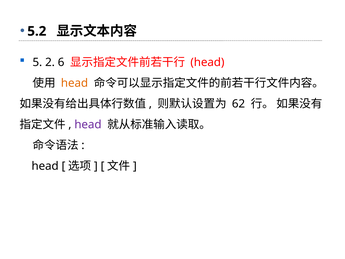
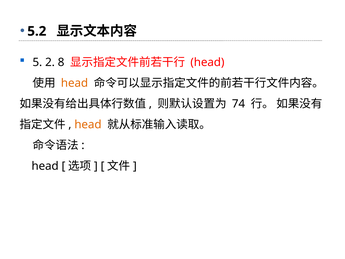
6: 6 -> 8 (61, 62)
62: 62 -> 74 (238, 104)
head colour: purple -> orange (88, 124)
